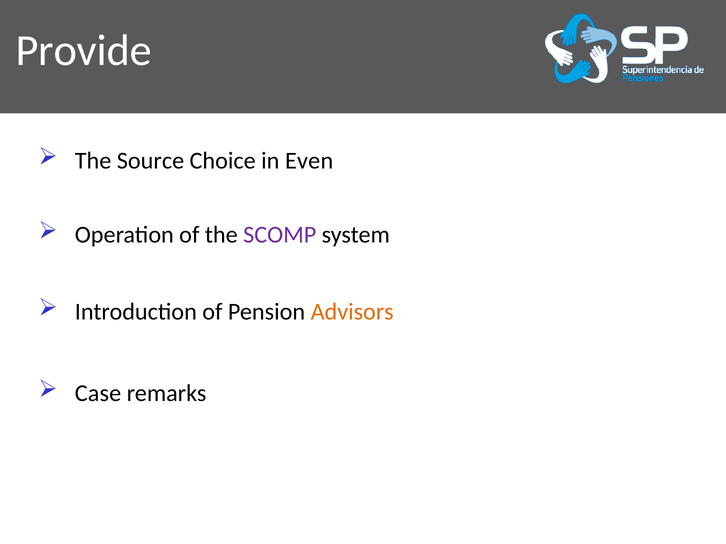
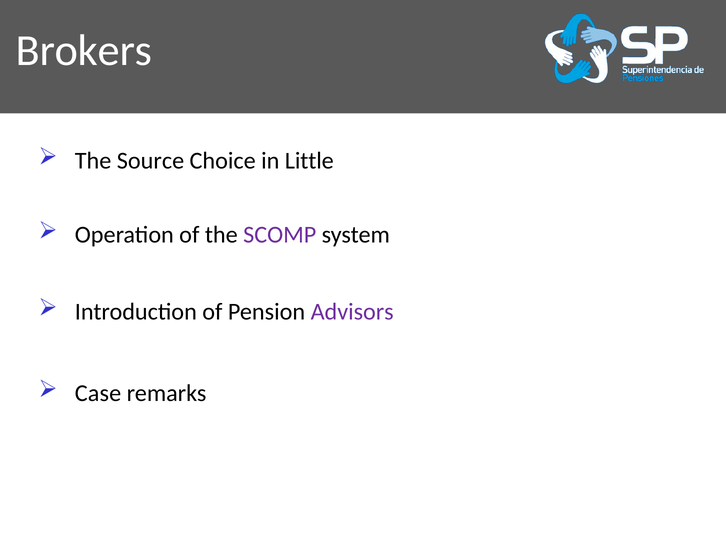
Provide: Provide -> Brokers (84, 51)
Even: Even -> Little (309, 161)
Advisors colour: orange -> purple (352, 312)
